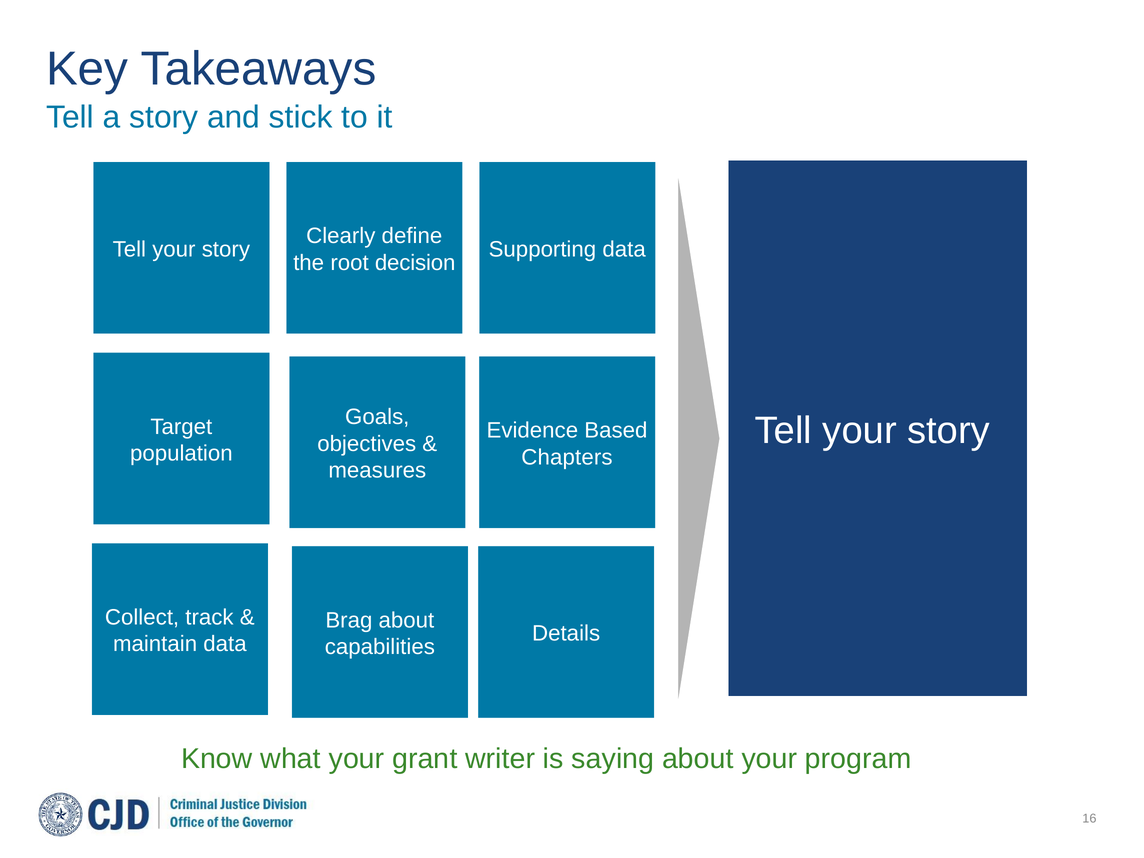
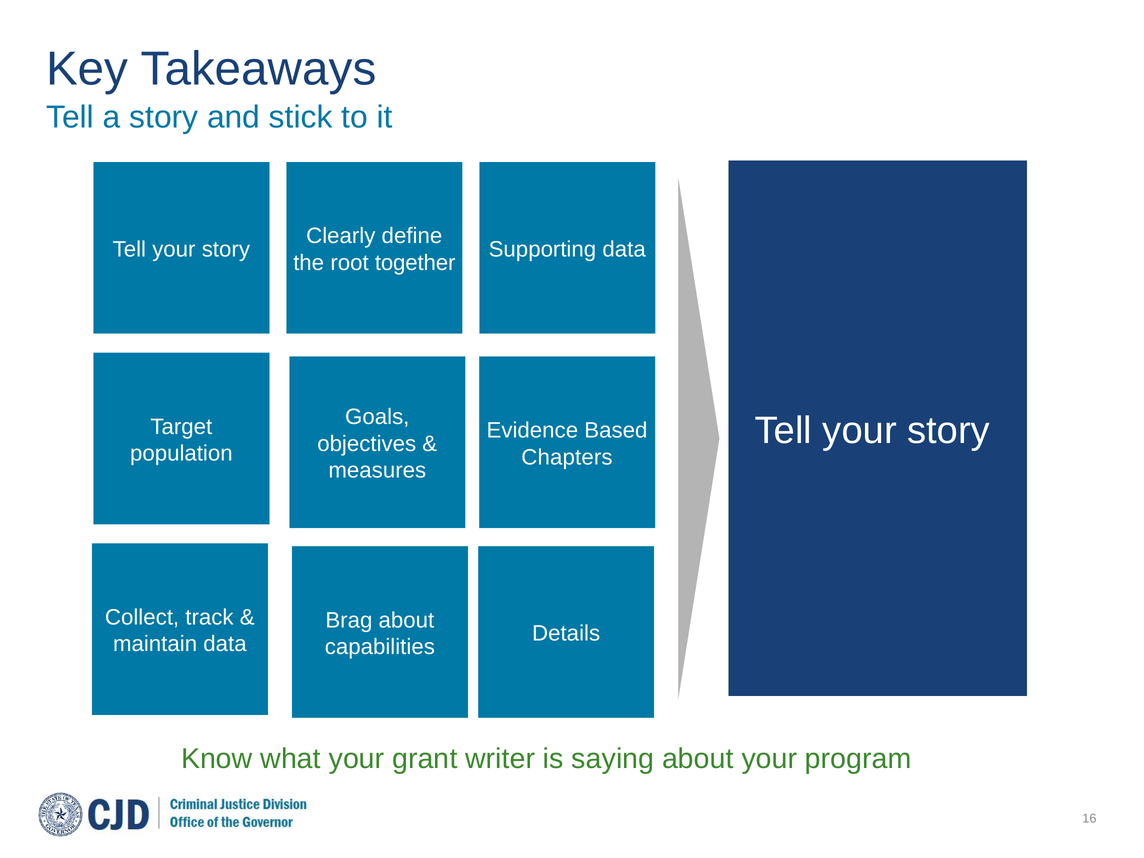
decision: decision -> together (415, 263)
